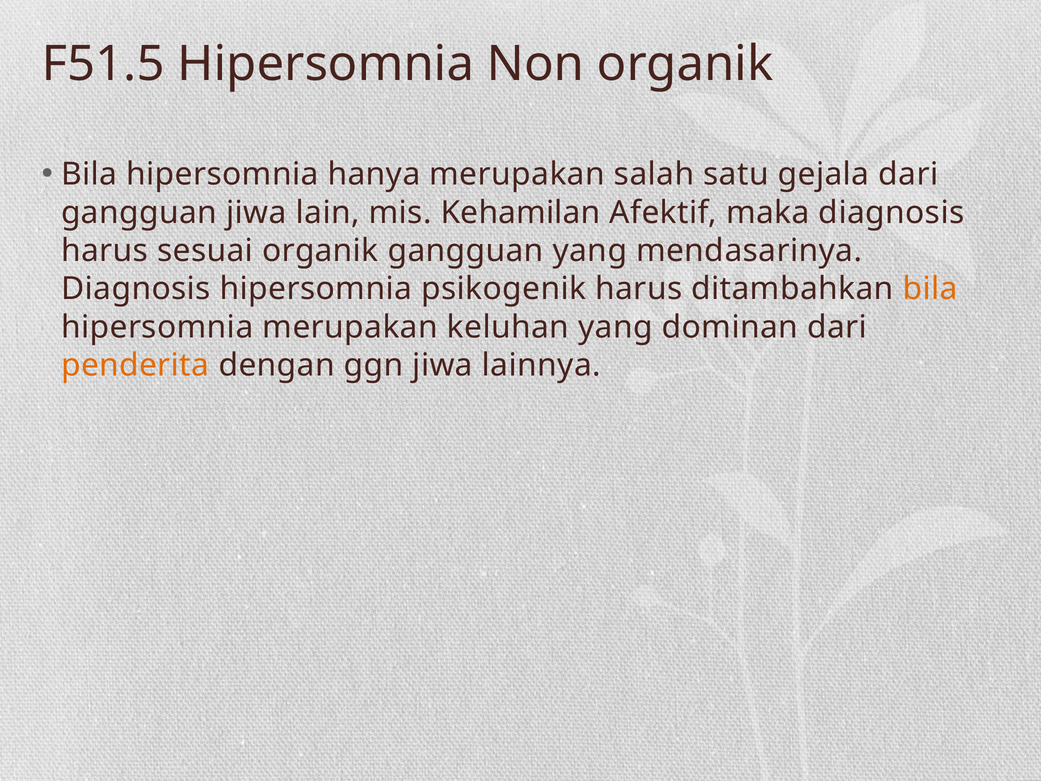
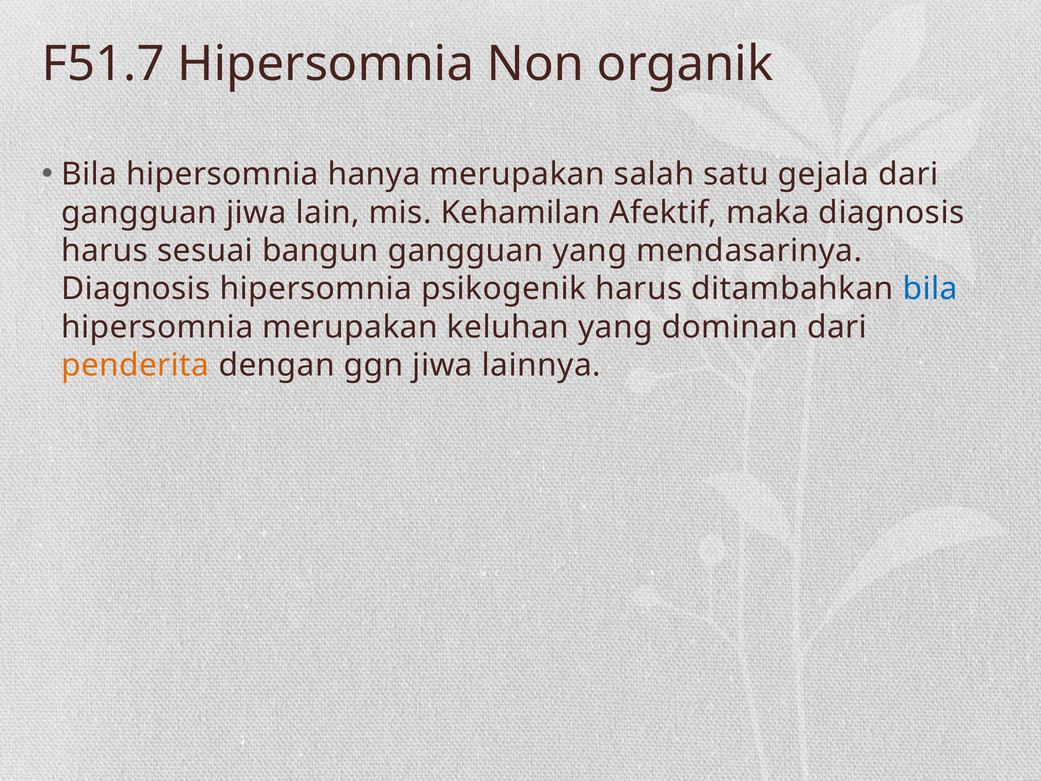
F51.5: F51.5 -> F51.7 (103, 64)
sesuai organik: organik -> bangun (320, 251)
bila colour: orange -> blue (930, 289)
